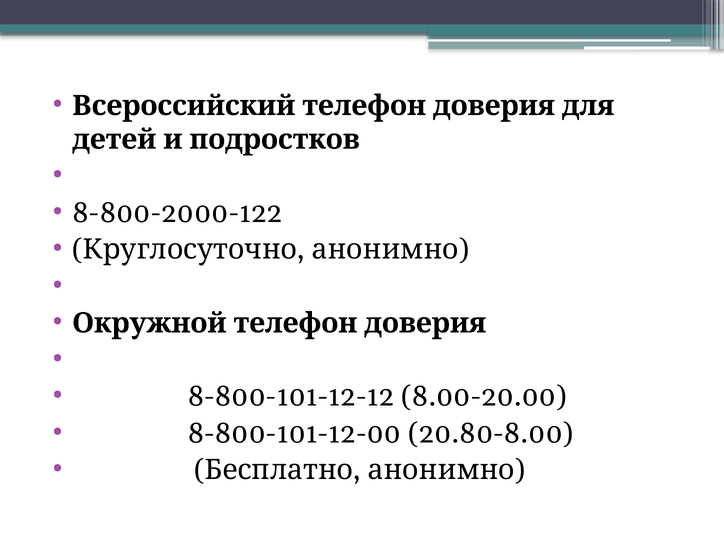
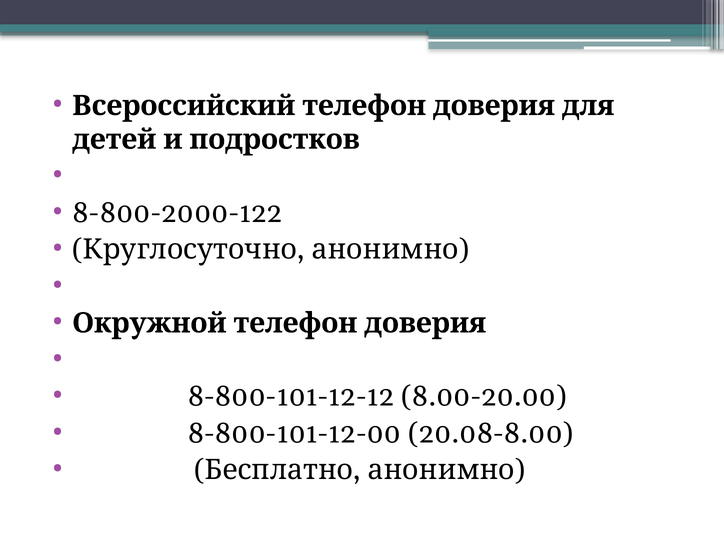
20.80-8.00: 20.80-8.00 -> 20.08-8.00 (491, 433)
